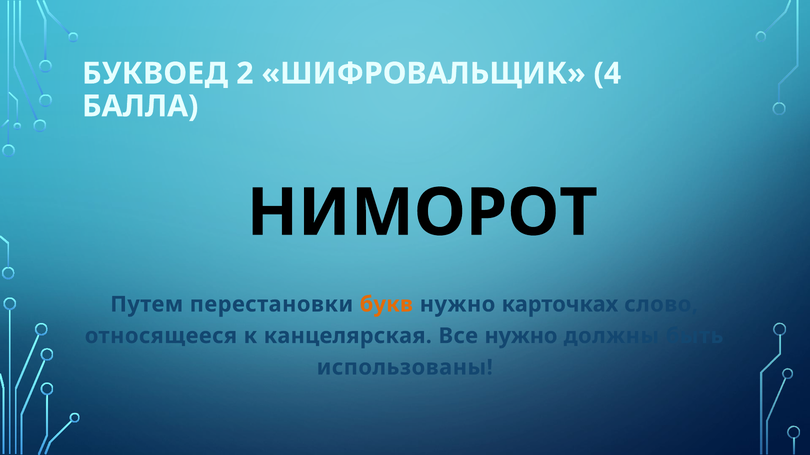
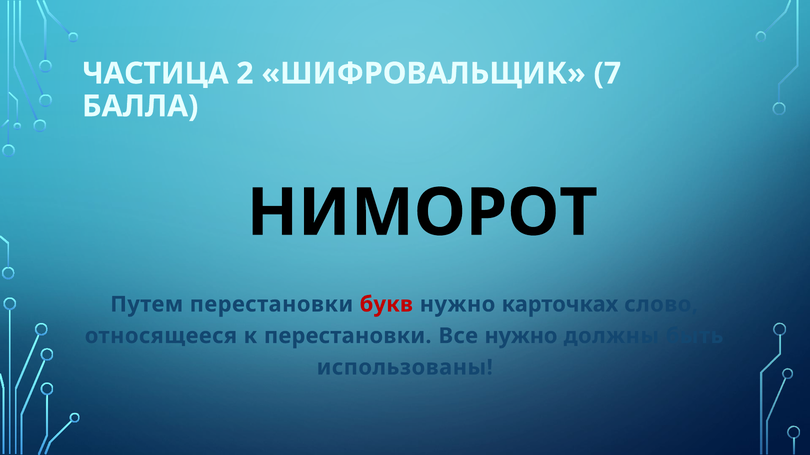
БУКВОЕД: БУКВОЕД -> ЧАСТИЦА (155, 74)
4: 4 -> 7 (607, 74)
букв colour: orange -> red (386, 305)
к канцелярская: канцелярская -> перестановки (348, 336)
